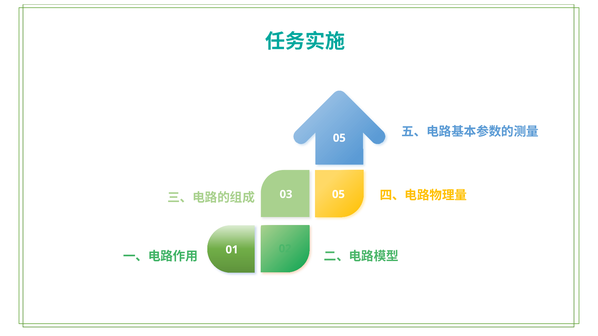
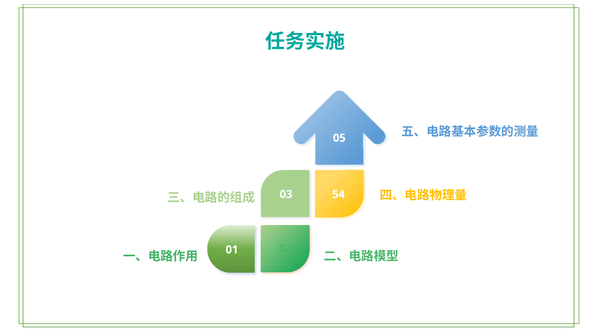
03 05: 05 -> 54 (338, 195)
